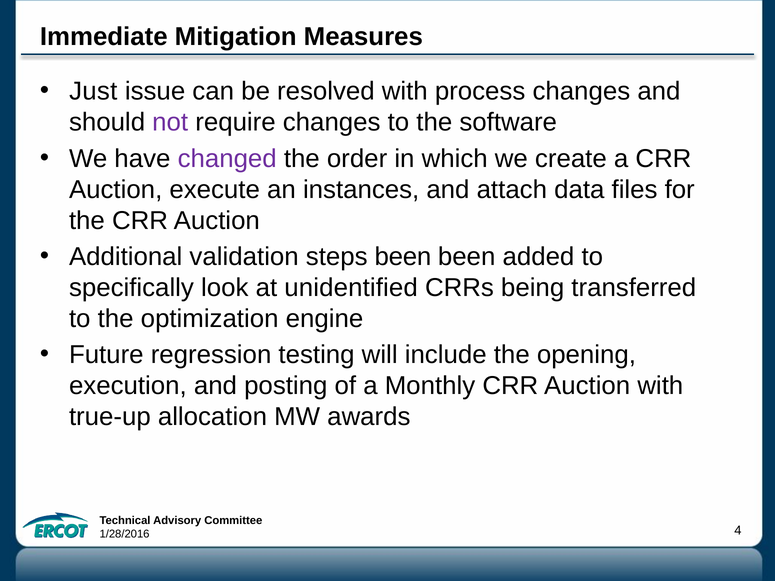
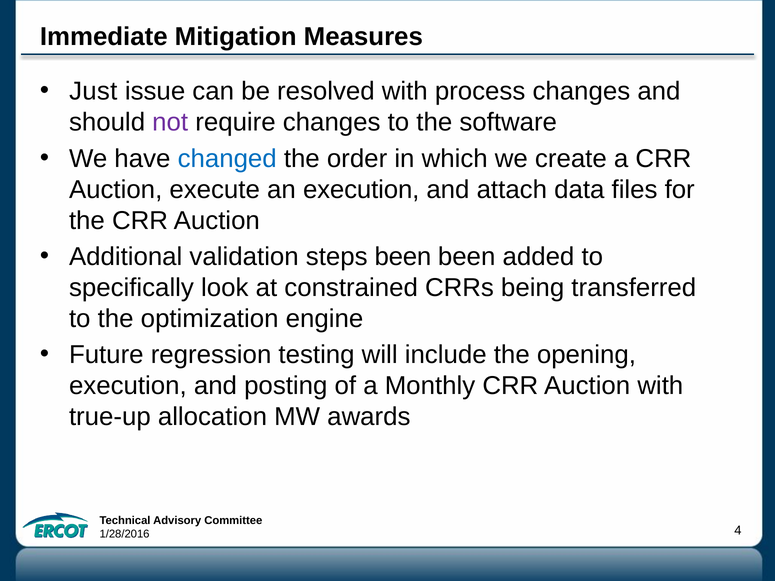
changed colour: purple -> blue (227, 159)
an instances: instances -> execution (361, 190)
unidentified: unidentified -> constrained (351, 288)
